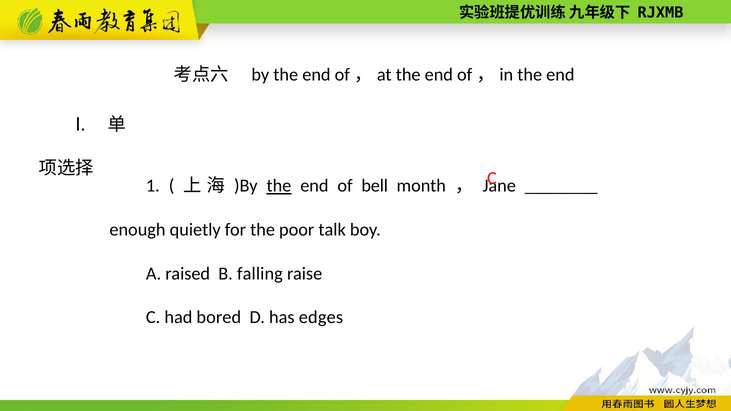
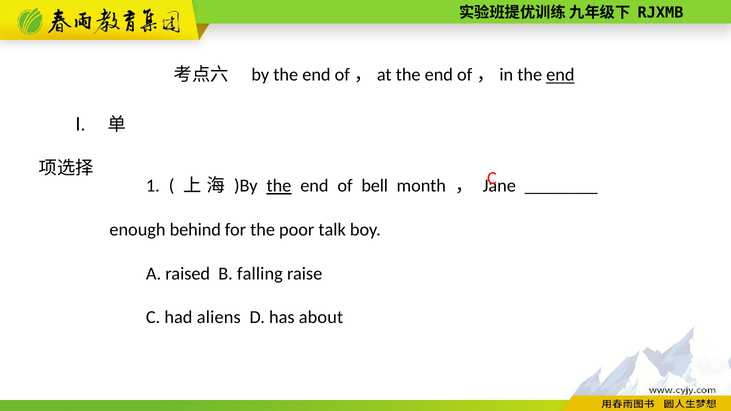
end underline: none -> present (560, 75)
quietly: quietly -> behind (195, 230)
bored: bored -> aliens (219, 318)
edges: edges -> about (321, 318)
